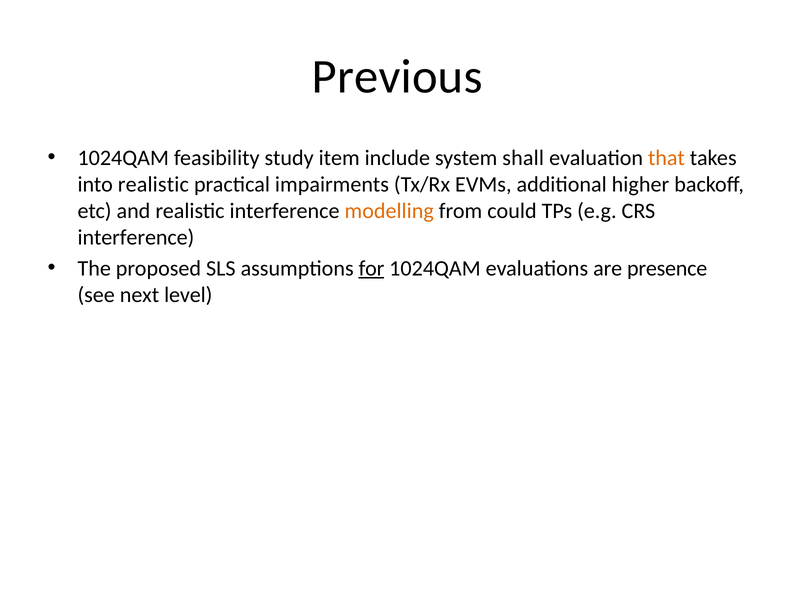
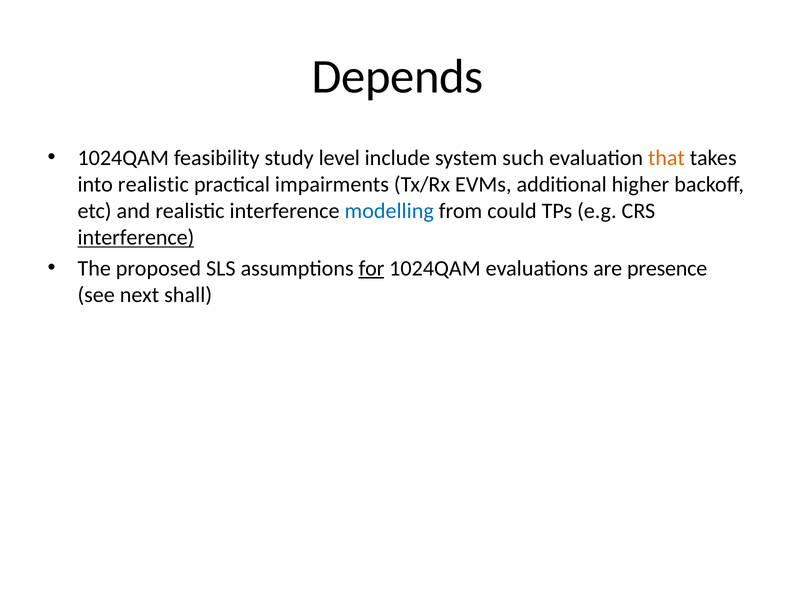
Previous: Previous -> Depends (398, 77)
item: item -> level (339, 158)
shall: shall -> such (523, 158)
modelling colour: orange -> blue (389, 211)
interference underline: none -> present (136, 238)
level: level -> shall (188, 295)
